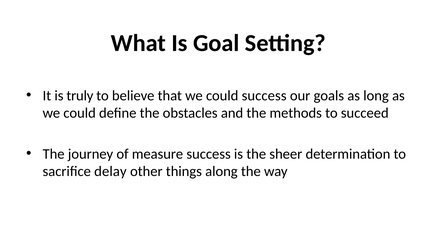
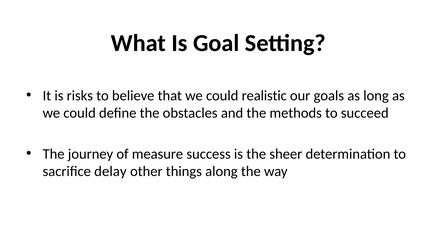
truly: truly -> risks (80, 96)
could success: success -> realistic (264, 96)
